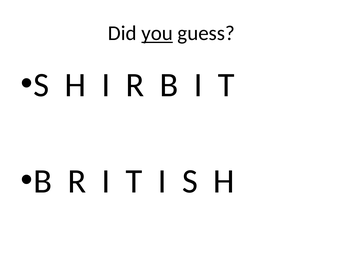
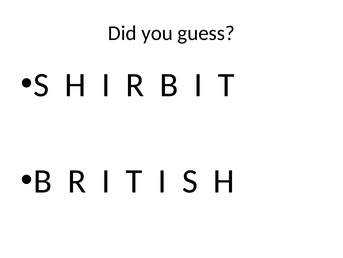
you underline: present -> none (157, 33)
